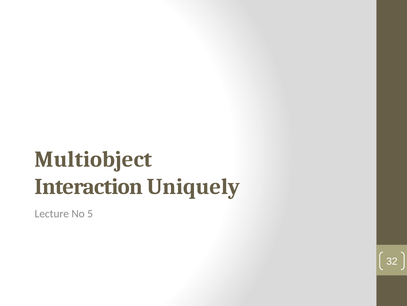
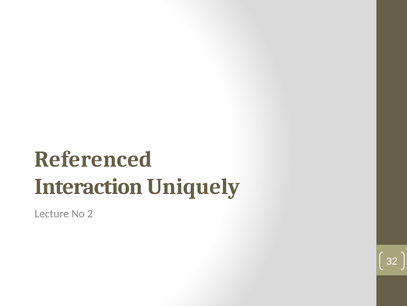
Multiobject: Multiobject -> Referenced (93, 159)
5: 5 -> 2 (90, 213)
